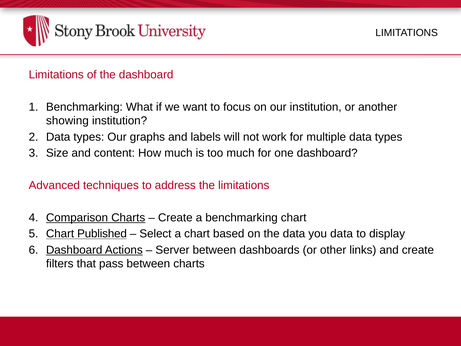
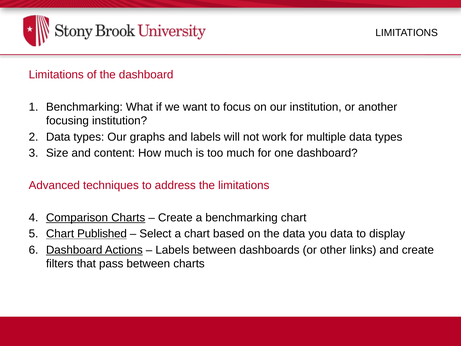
showing: showing -> focusing (67, 121)
Server: Server -> Labels (172, 250)
